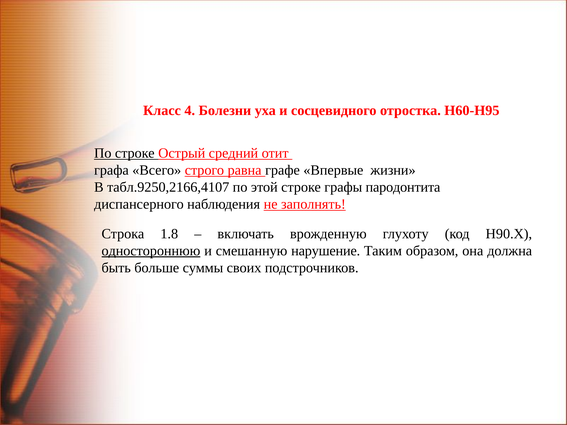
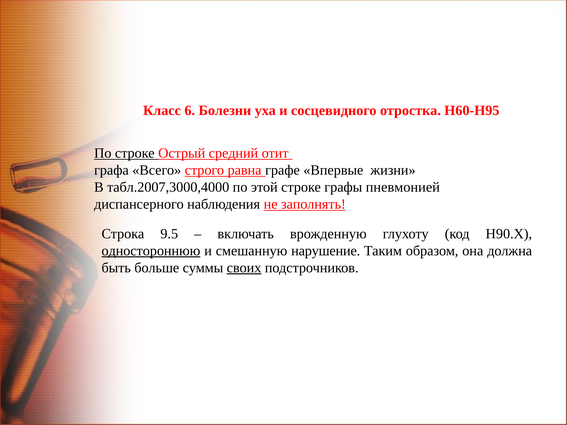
4: 4 -> 6 (190, 111)
табл.9250,2166,4107: табл.9250,2166,4107 -> табл.2007,3000,4000 (168, 187)
пародонтита: пародонтита -> пневмонией (403, 187)
1.8: 1.8 -> 9.5 (169, 234)
своих underline: none -> present (244, 268)
